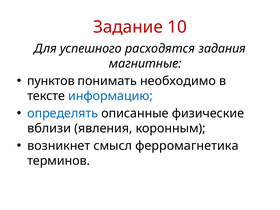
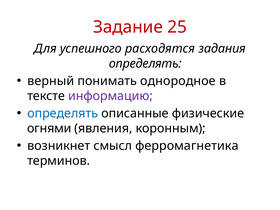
10: 10 -> 25 (177, 27)
магнитные: магнитные -> определять (145, 64)
пунктов: пунктов -> верный (51, 81)
необходимо: необходимо -> однородное (178, 81)
информацию colour: blue -> purple (110, 96)
вблизи: вблизи -> огнями (49, 128)
